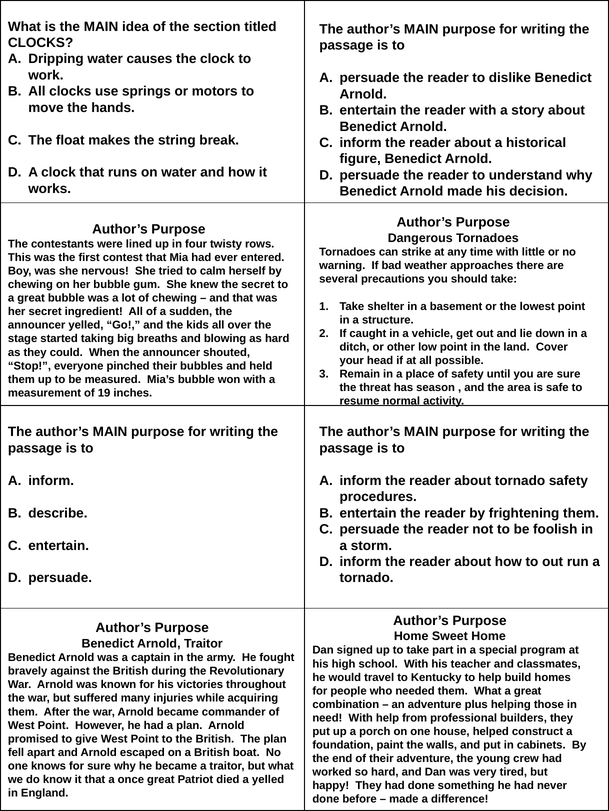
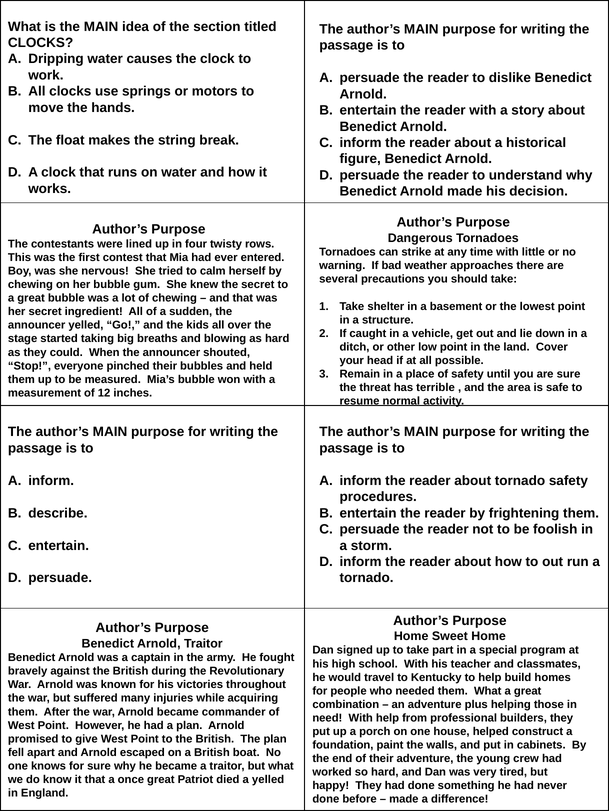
season: season -> terrible (436, 388)
19: 19 -> 12 (104, 393)
